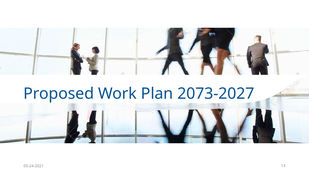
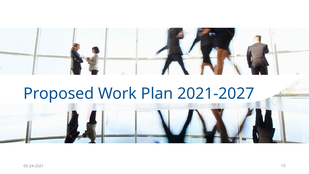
2073-2027: 2073-2027 -> 2021-2027 (216, 94)
